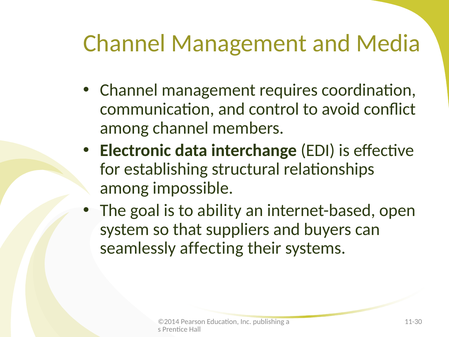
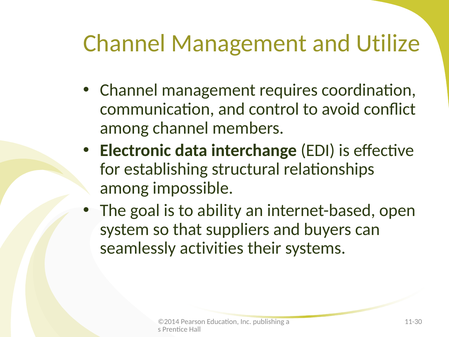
Media: Media -> Utilize (388, 43)
affecting: affecting -> activities (212, 248)
